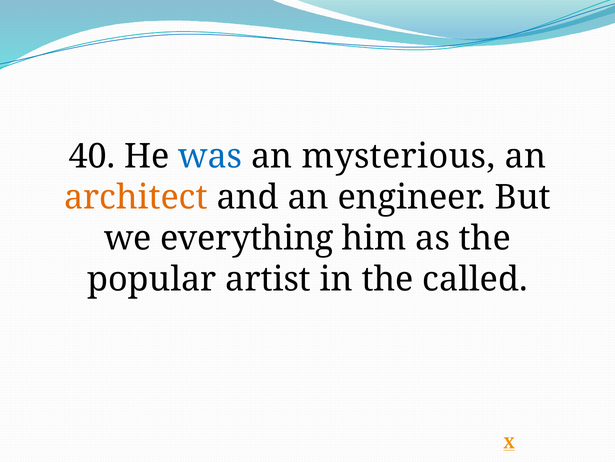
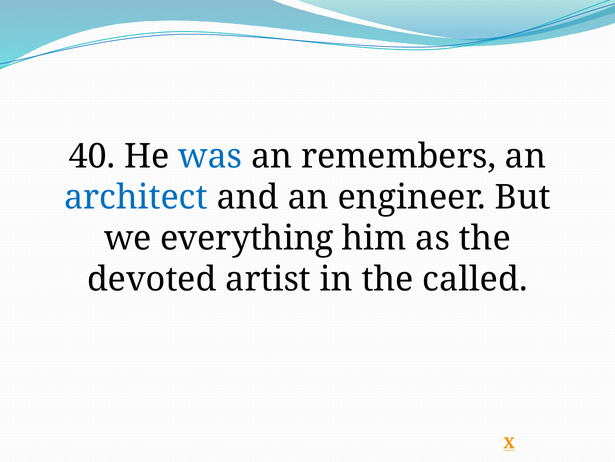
mysterious: mysterious -> remembers (399, 156)
architect colour: orange -> blue (136, 197)
popular: popular -> devoted (152, 279)
